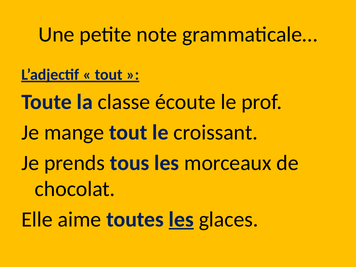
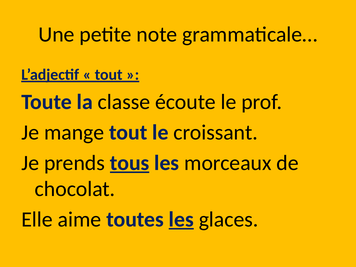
tous underline: none -> present (130, 163)
